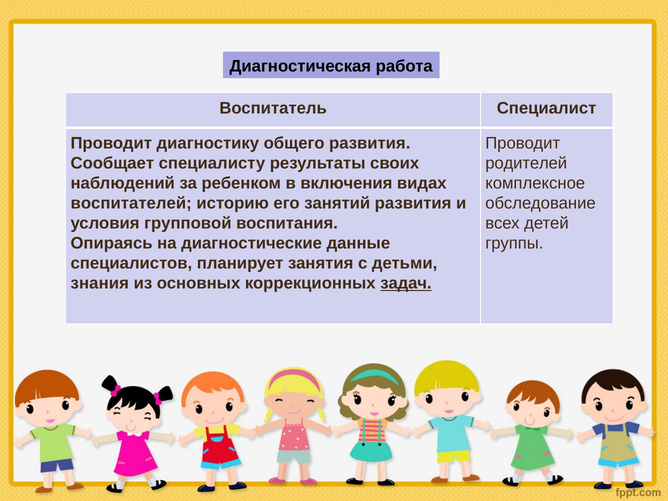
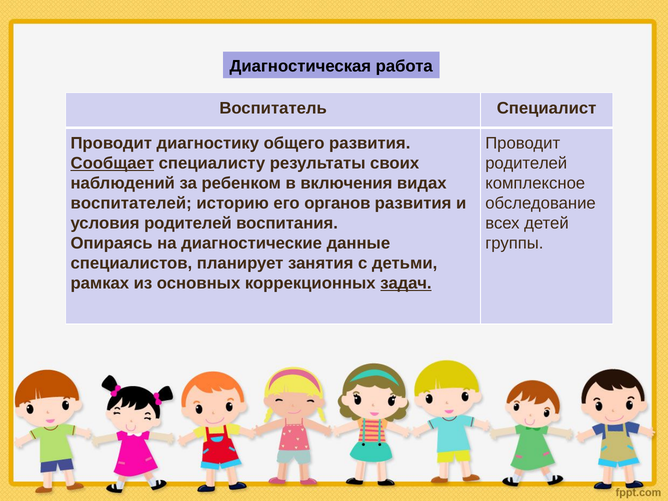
Сообщает underline: none -> present (112, 163)
занятий: занятий -> органов (337, 203)
условия групповой: групповой -> родителей (188, 223)
знания: знания -> рамках (100, 283)
